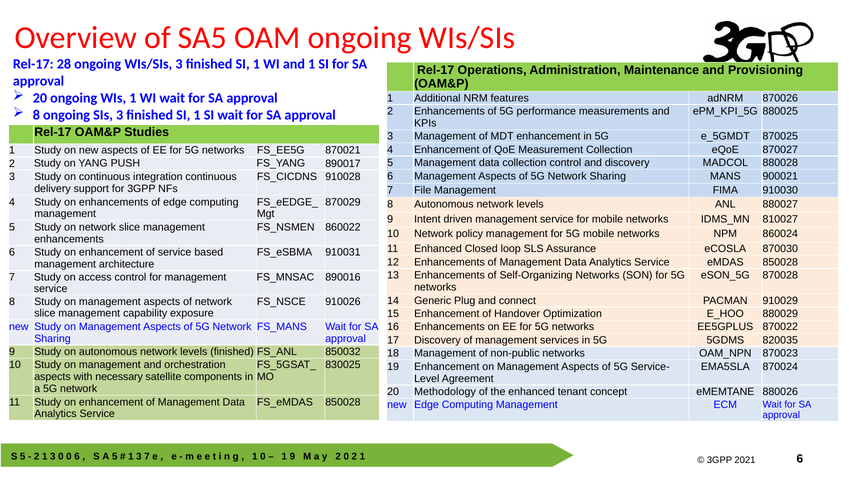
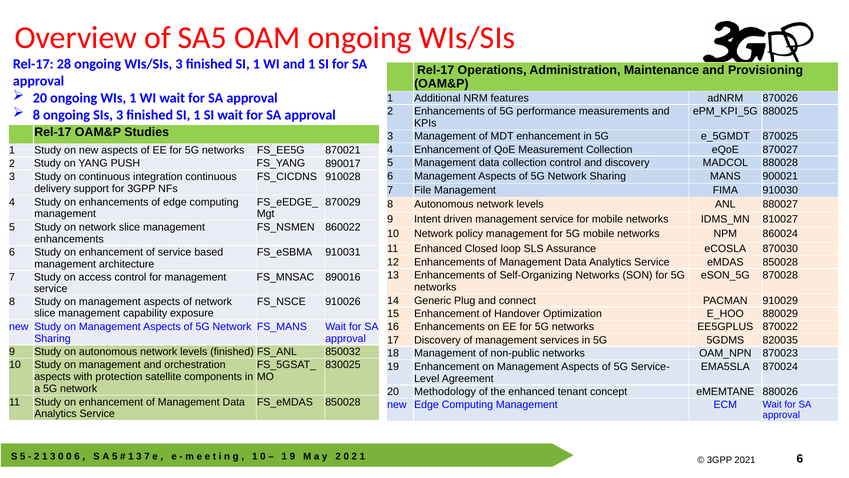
necessary: necessary -> protection (119, 377)
